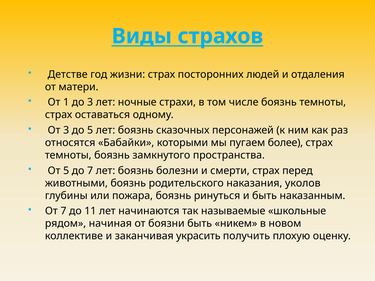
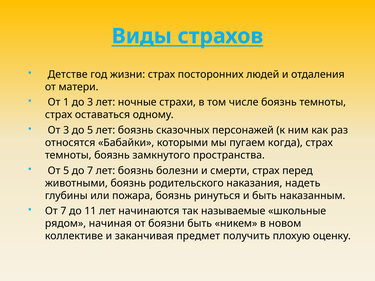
более: более -> когда (285, 143)
уколов: уколов -> надеть (303, 183)
украсить: украсить -> предмет (198, 236)
